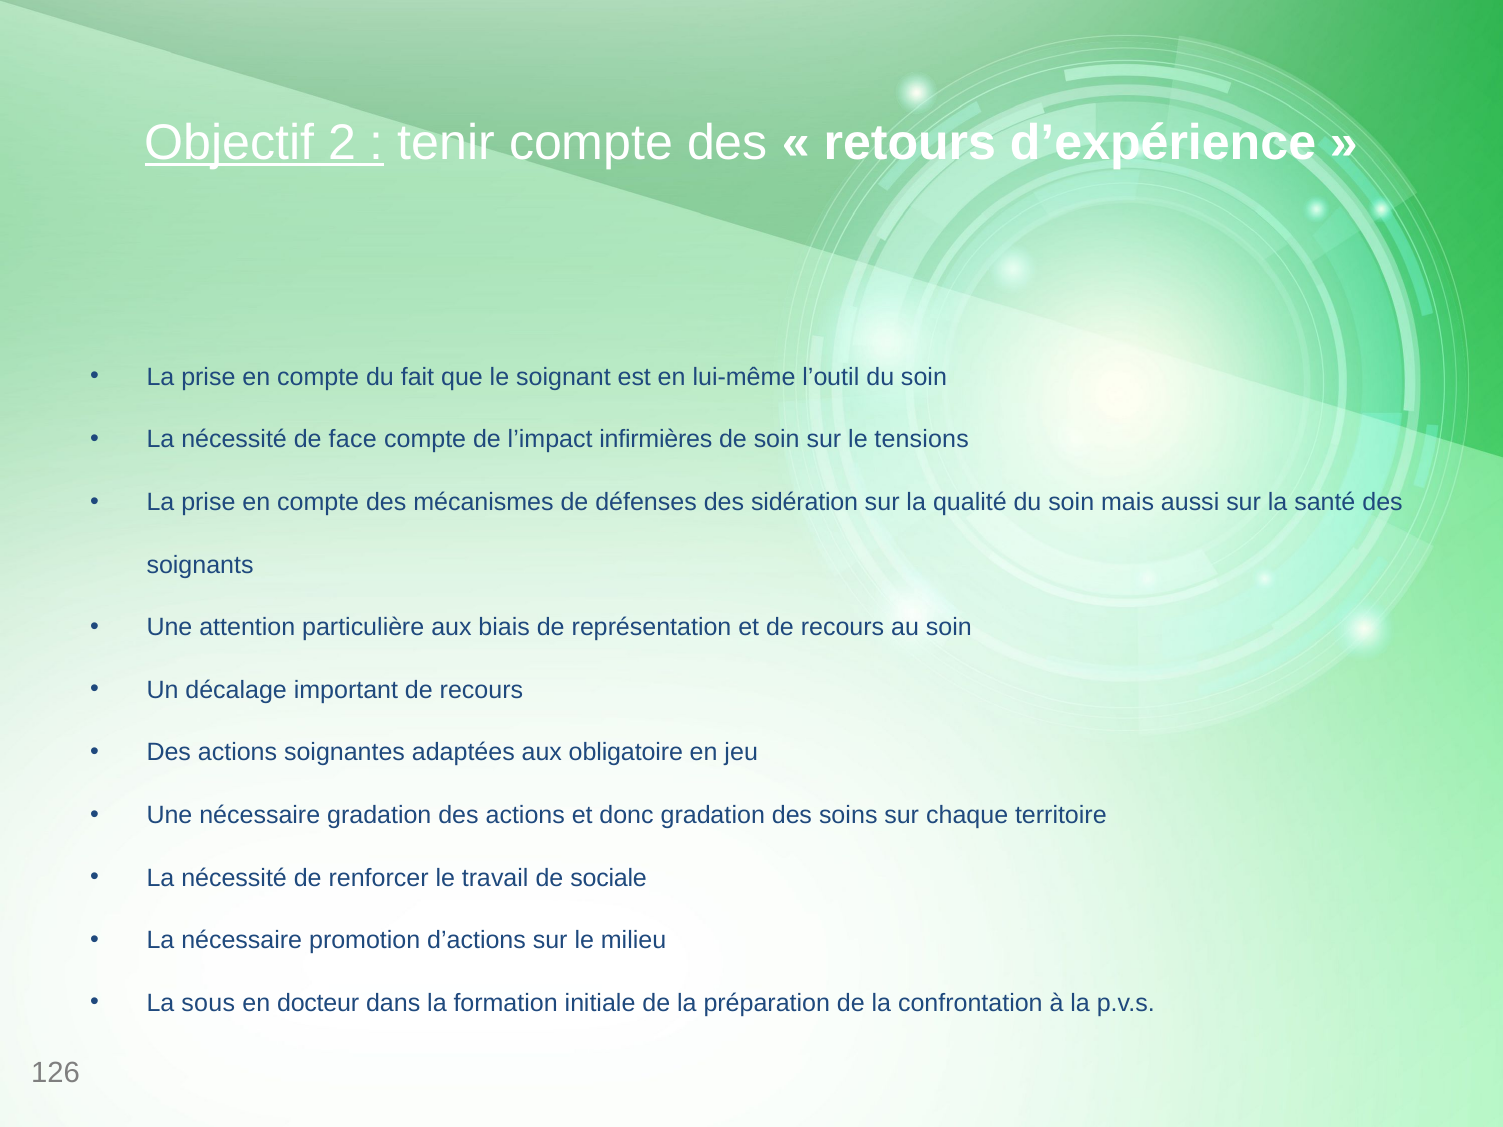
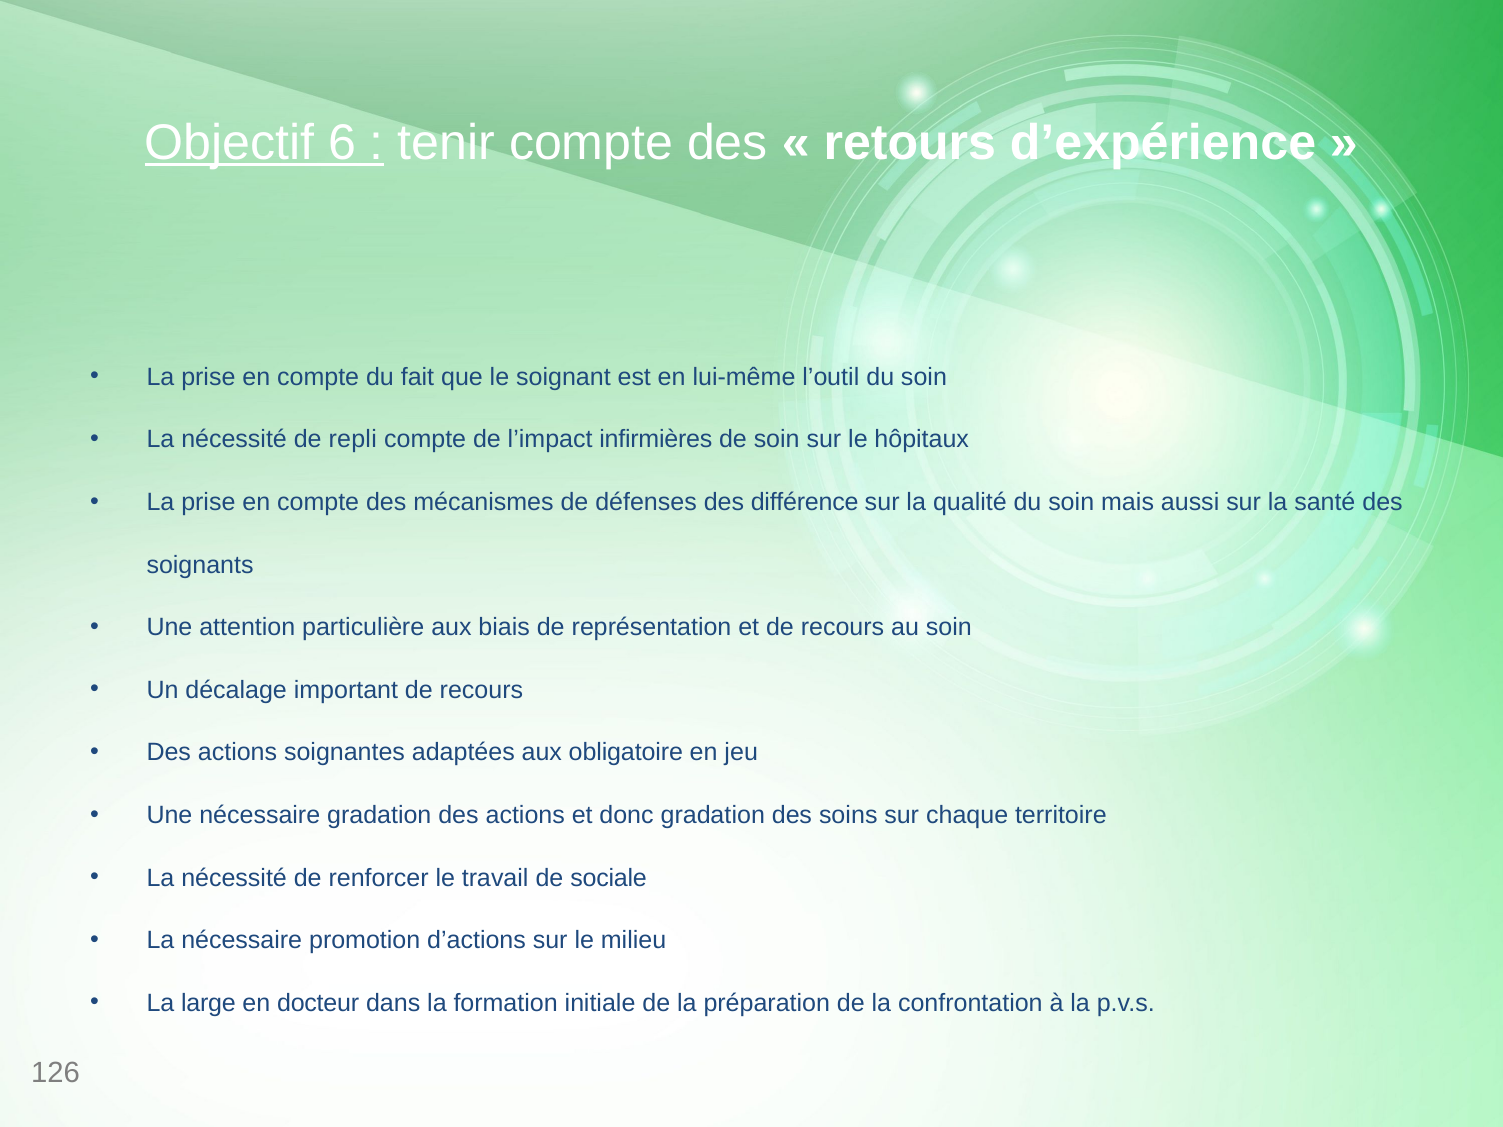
2: 2 -> 6 (342, 143)
face: face -> repli (353, 440)
tensions: tensions -> hôpitaux (922, 440)
sidération: sidération -> différence (805, 502)
sous: sous -> large (209, 1003)
